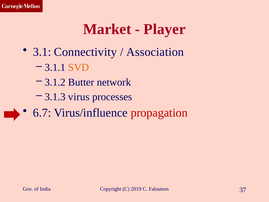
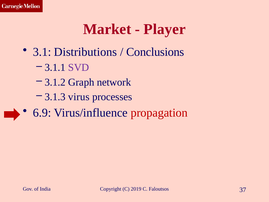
Connectivity: Connectivity -> Distributions (85, 52)
Association: Association -> Conclusions (155, 52)
SVD colour: orange -> purple (79, 67)
Butter: Butter -> Graph (81, 82)
6.7: 6.7 -> 6.9 (42, 113)
